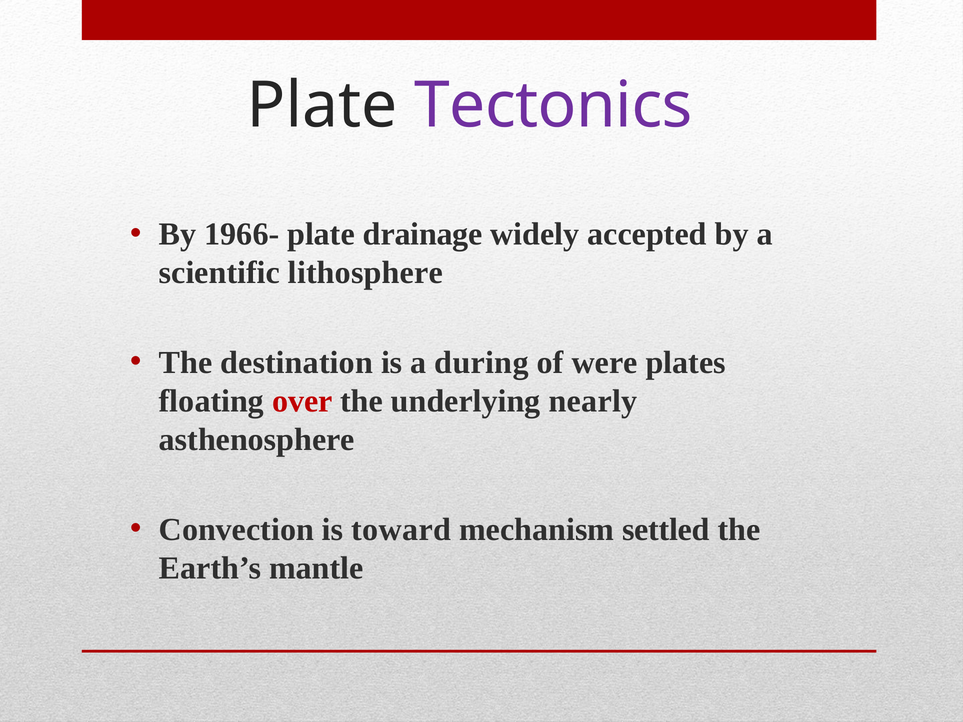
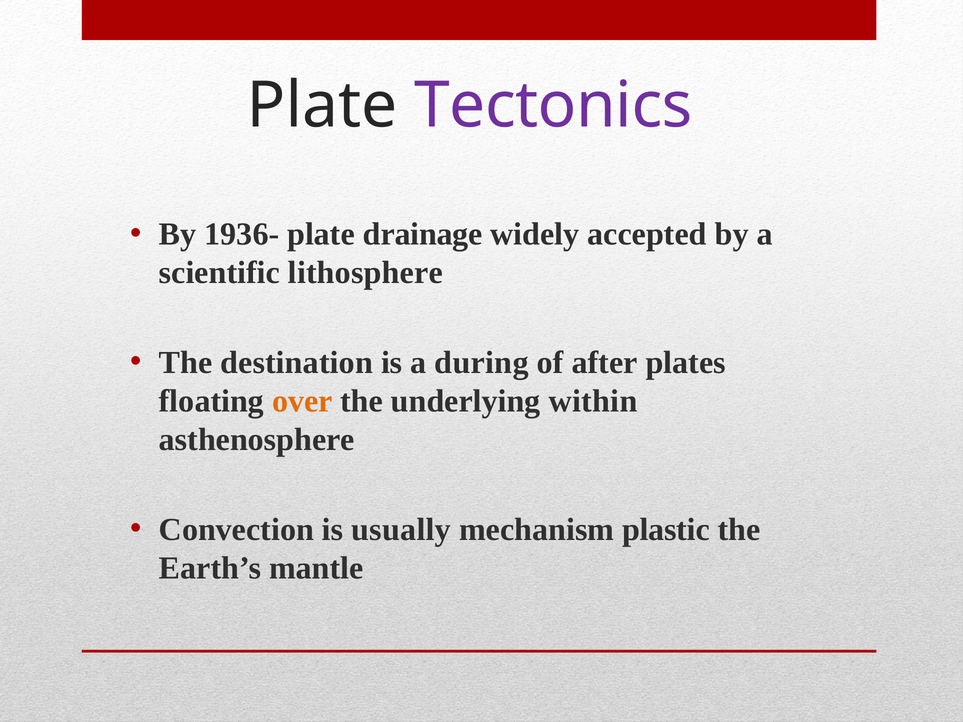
1966-: 1966- -> 1936- (242, 234)
were: were -> after (605, 363)
over colour: red -> orange (302, 401)
nearly: nearly -> within (593, 401)
toward: toward -> usually (401, 530)
settled: settled -> plastic (666, 530)
